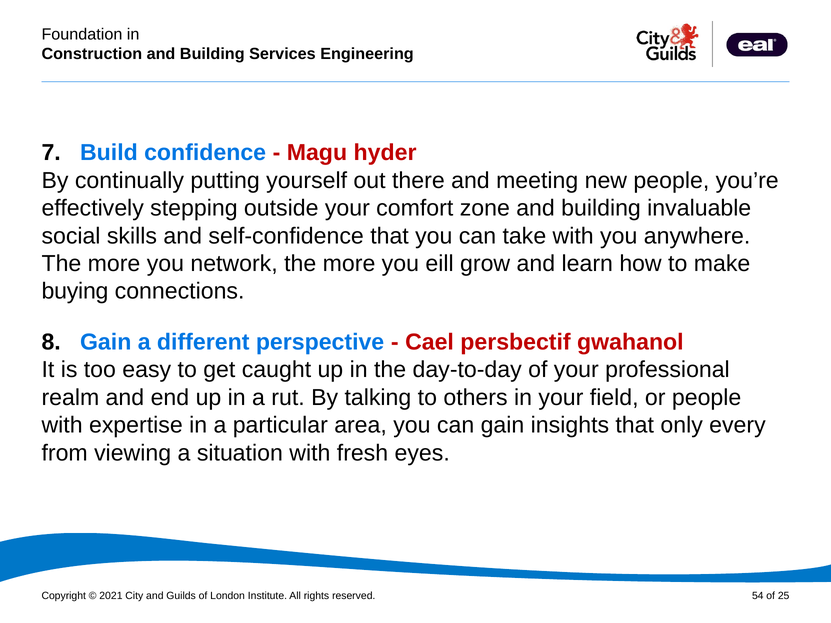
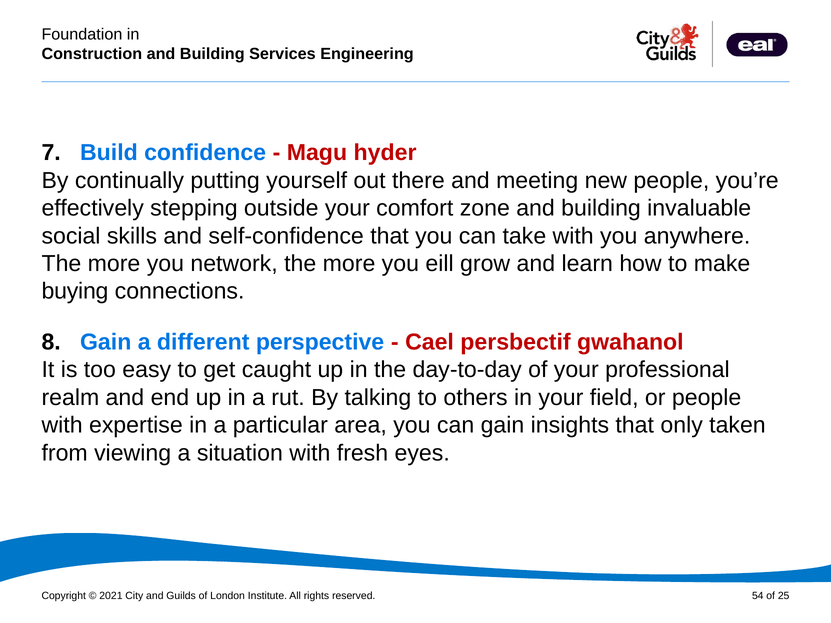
every: every -> taken (737, 425)
